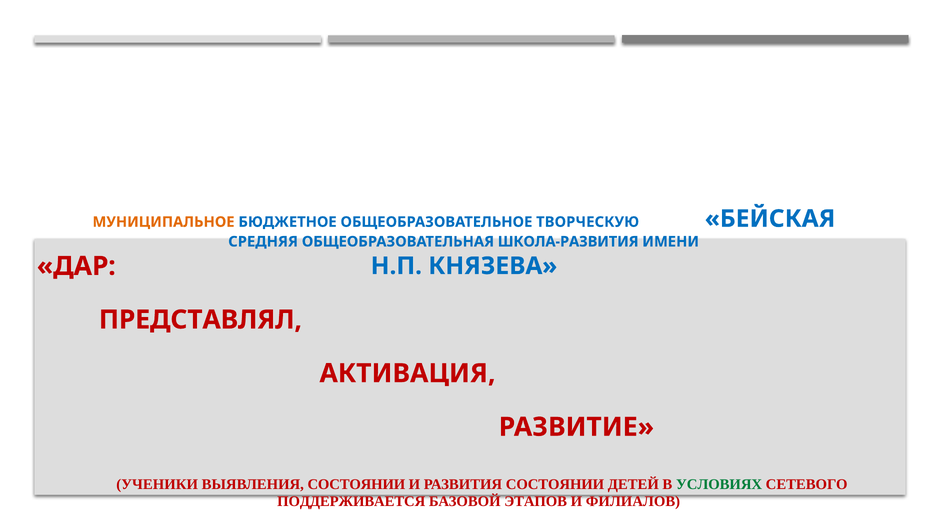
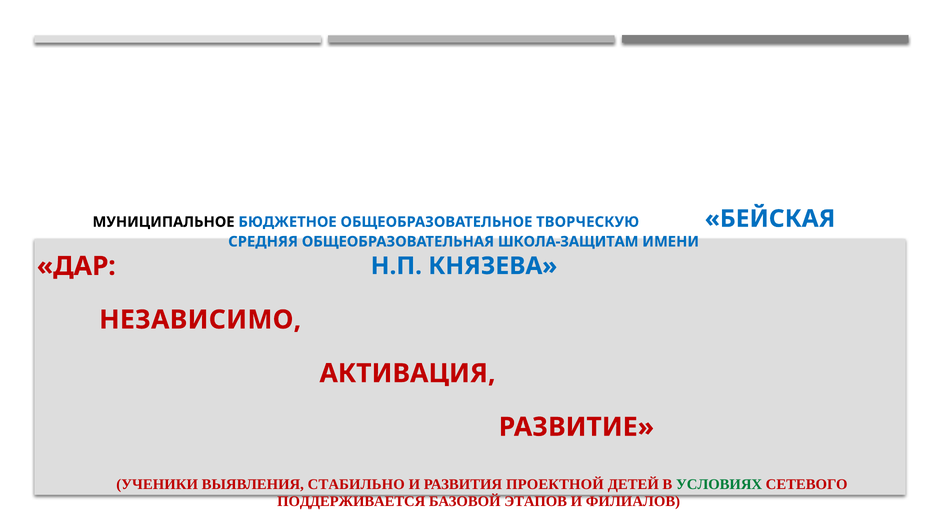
МУНИЦИПАЛЬНОЕ colour: orange -> black (164, 222)
ШКОЛА-РАЗВИТИЯ: ШКОЛА-РАЗВИТИЯ -> ШКОЛА-ЗАЩИТАМ (568, 241)
ПРЕДСТАВЛЯЛ: ПРЕДСТАВЛЯЛ -> НЕЗАВИСИМО (200, 319)
ВЫЯВЛЕНИЯ СОСТОЯНИИ: СОСТОЯНИИ -> СТАБИЛЬНО (356, 484)
РАЗВИТИЯ СОСТОЯНИИ: СОСТОЯНИИ -> ПРОЕКТНОЙ (555, 484)
